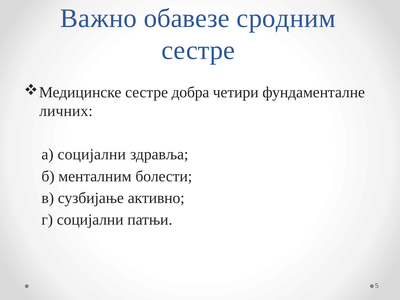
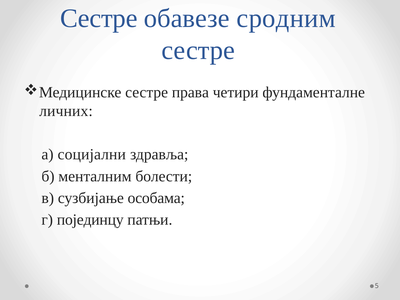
Важно: Важно -> Сестре (99, 18)
добра: добра -> права (190, 92)
активно: активно -> особама (156, 198)
г социјални: социјални -> појединцу (90, 220)
